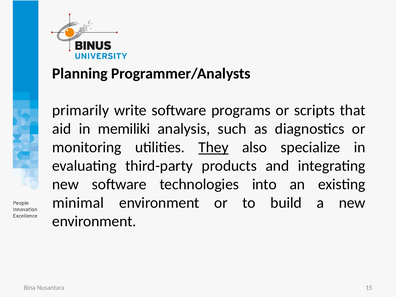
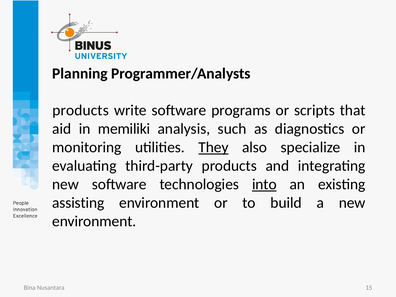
primarily: primarily -> products (81, 110)
into underline: none -> present (264, 184)
minimal: minimal -> assisting (78, 203)
